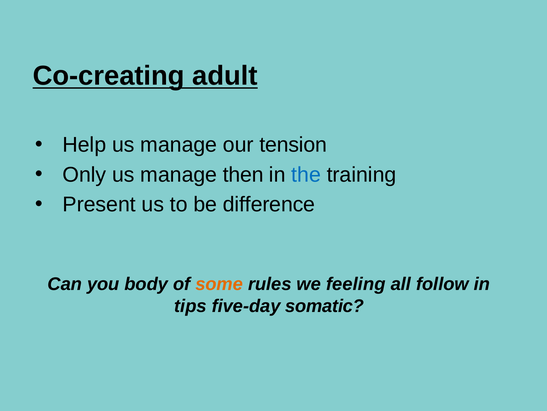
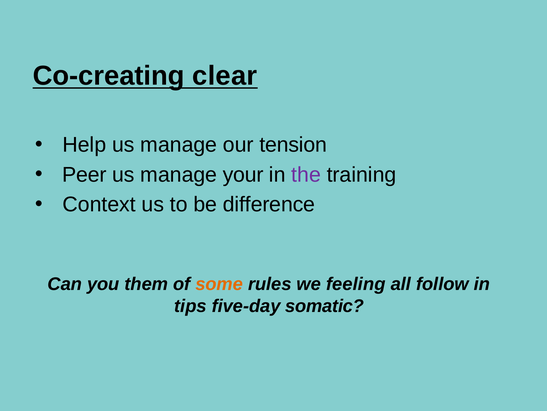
adult: adult -> clear (225, 76)
Only: Only -> Peer (84, 174)
then: then -> your (243, 174)
the colour: blue -> purple (306, 174)
Present: Present -> Context (99, 204)
body: body -> them (146, 284)
